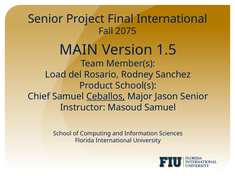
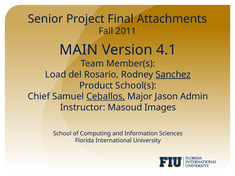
Final International: International -> Attachments (172, 19)
2075: 2075 -> 2011 (126, 31)
1.5: 1.5 -> 4.1 (166, 50)
Sanchez underline: none -> present (173, 75)
Jason Senior: Senior -> Admin (194, 97)
Masoud Samuel: Samuel -> Images (160, 108)
